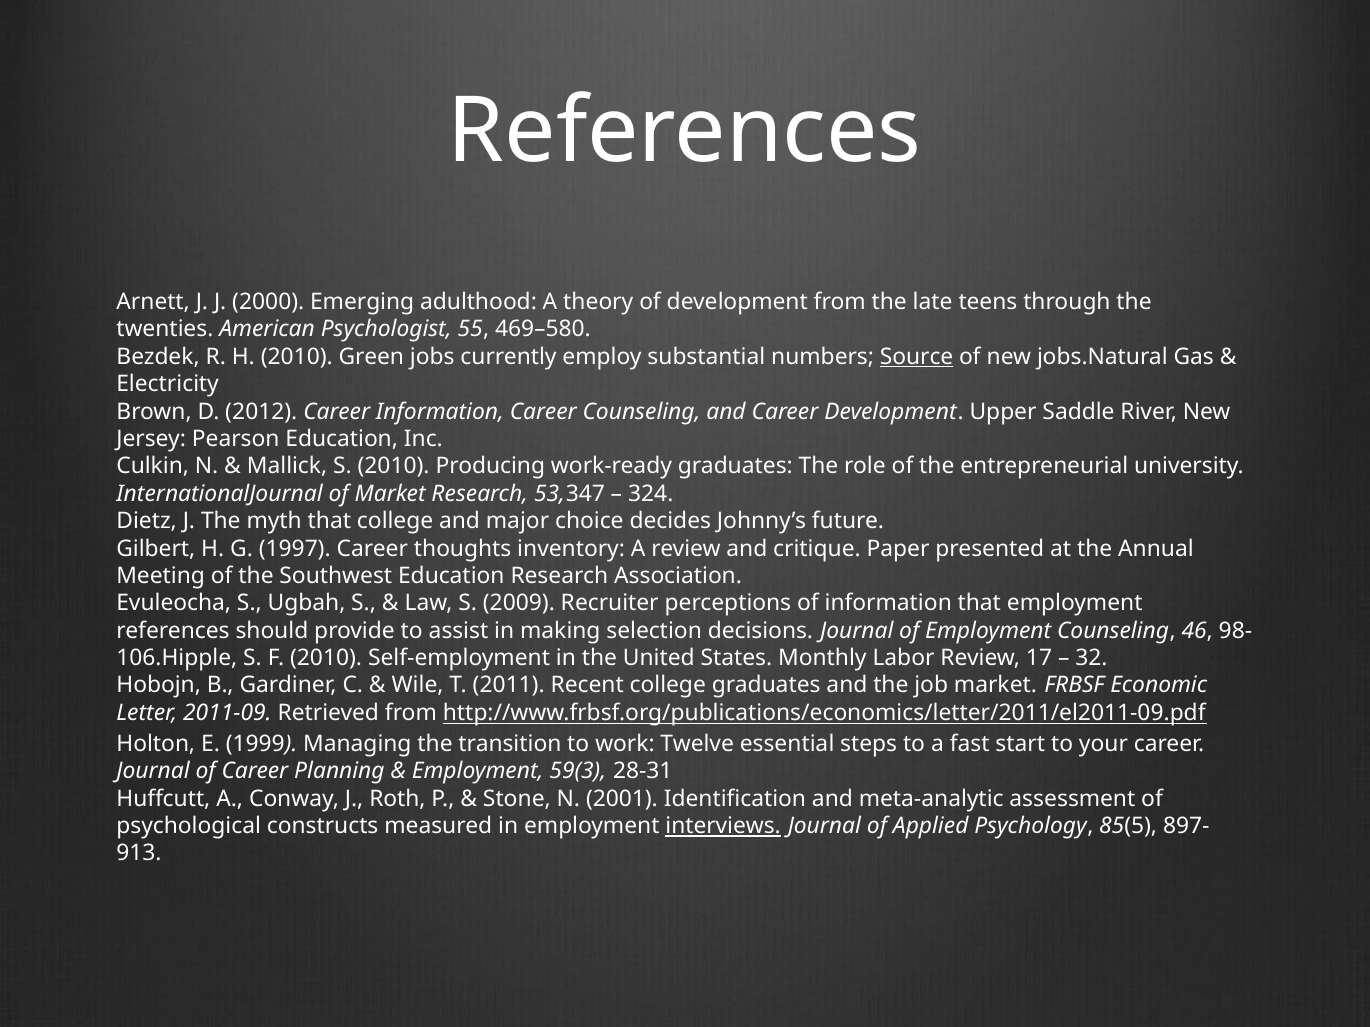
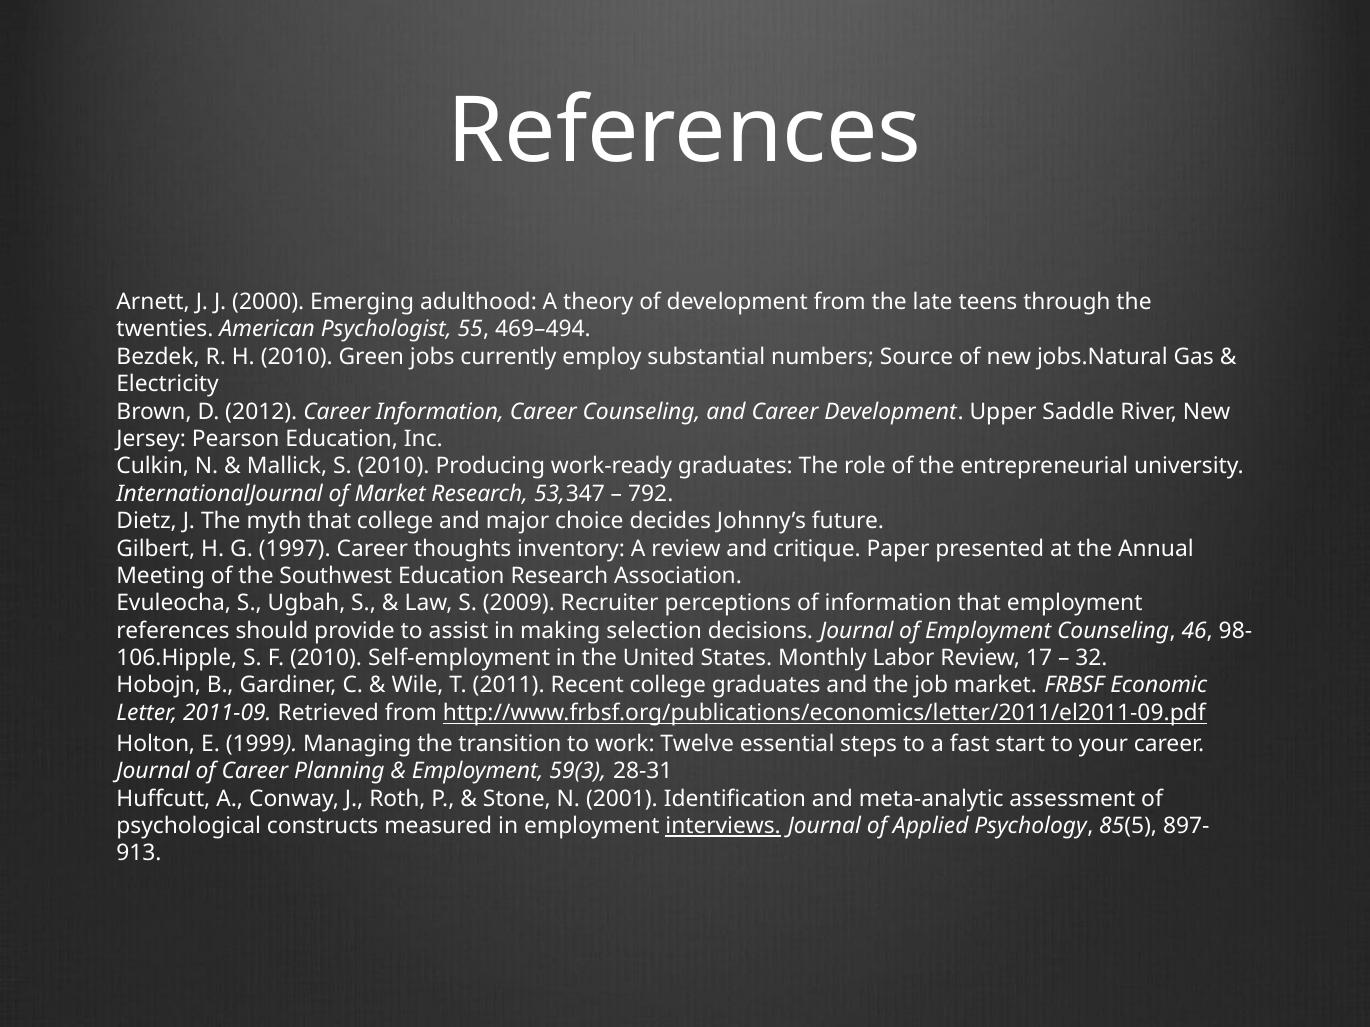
469–580: 469–580 -> 469–494 (543, 330)
Source underline: present -> none (917, 357)
324: 324 -> 792 (651, 494)
